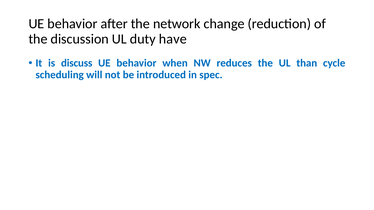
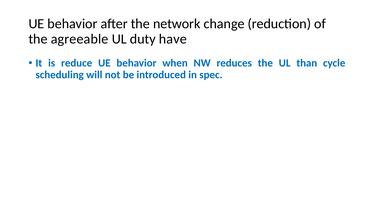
discussion: discussion -> agreeable (80, 39)
discuss: discuss -> reduce (77, 63)
